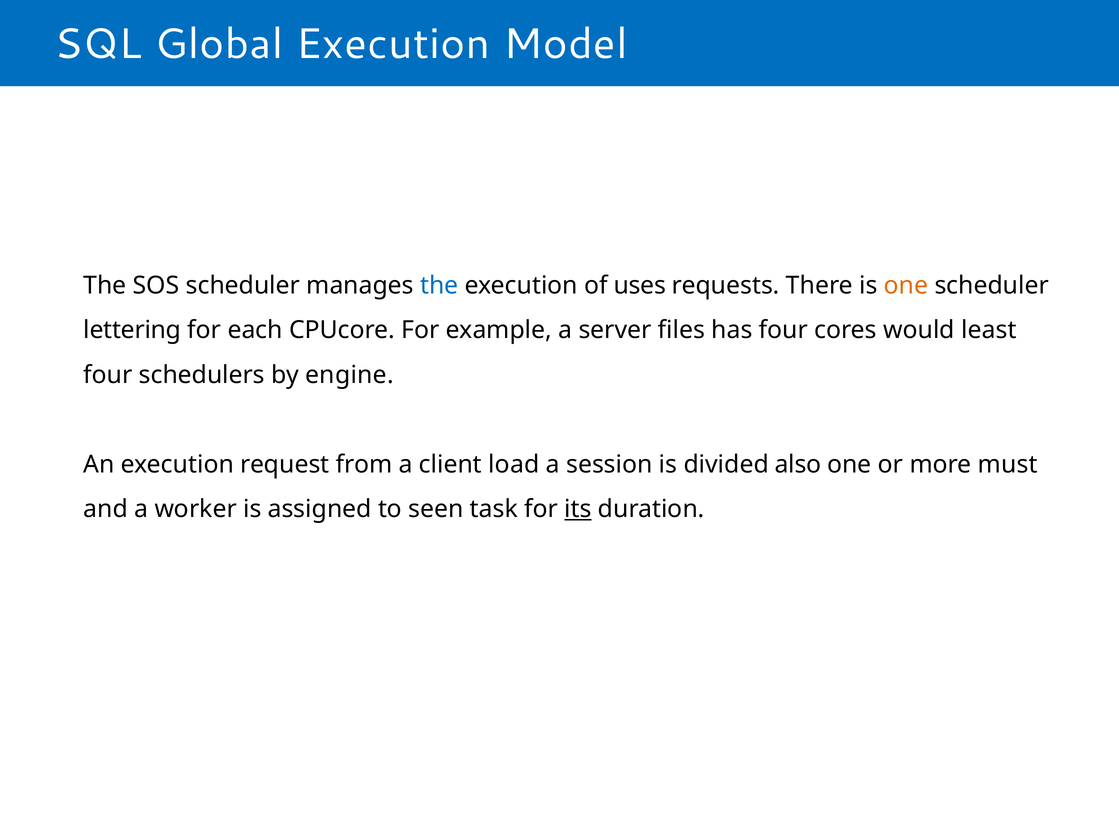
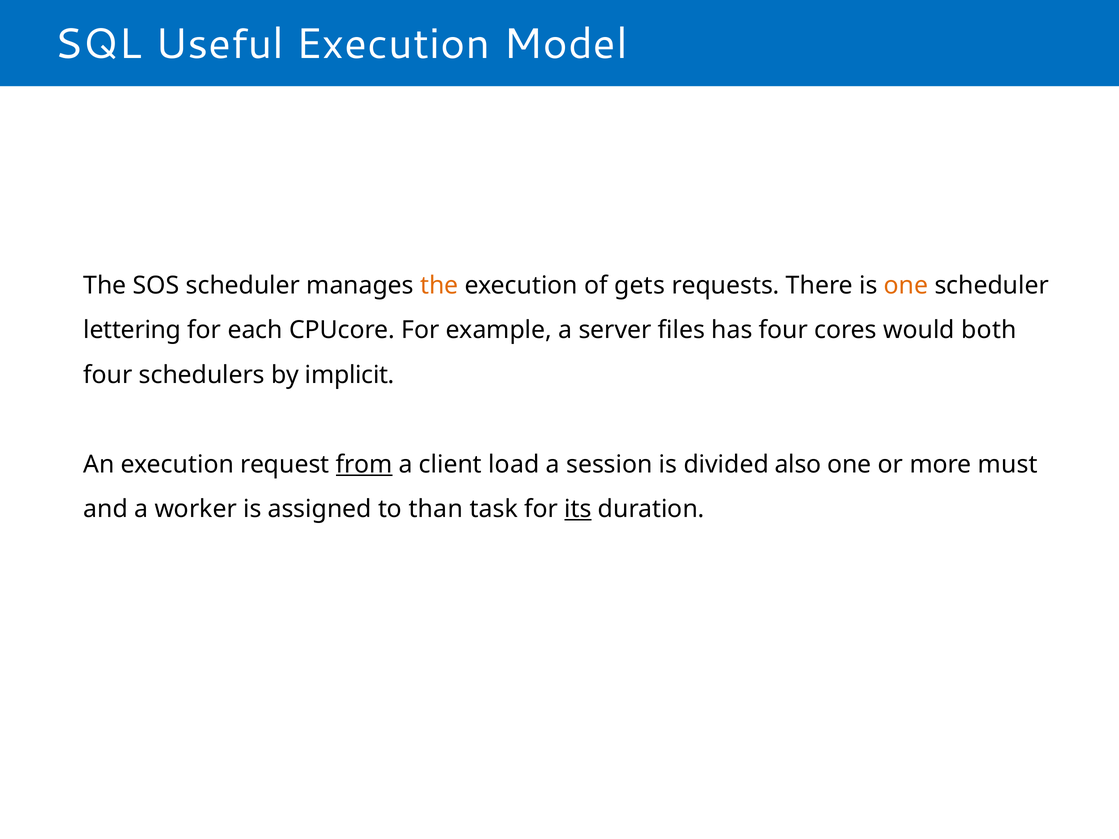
Global: Global -> Useful (219, 44)
the colour: blue -> orange (439, 286)
uses: uses -> gets (640, 286)
least: least -> both (989, 330)
engine: engine -> implicit (350, 375)
from underline: none -> present (364, 465)
seen: seen -> than (436, 509)
